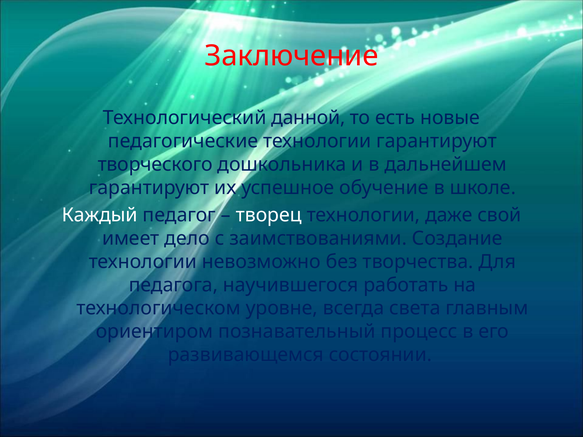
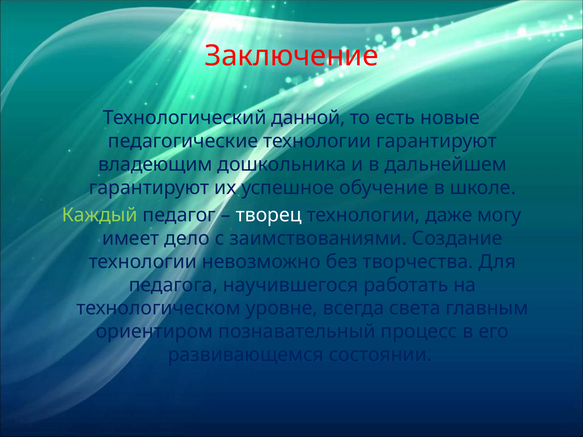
творческого: творческого -> владеющим (155, 165)
Каждый colour: white -> light green (100, 215)
свой: свой -> могу (499, 215)
